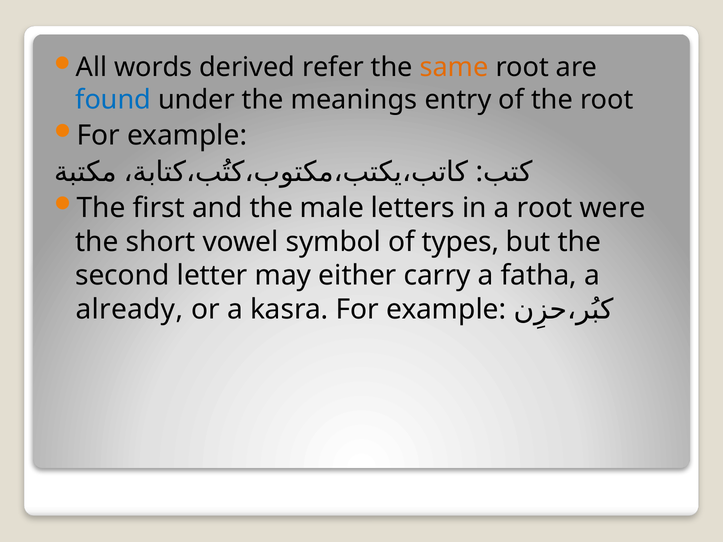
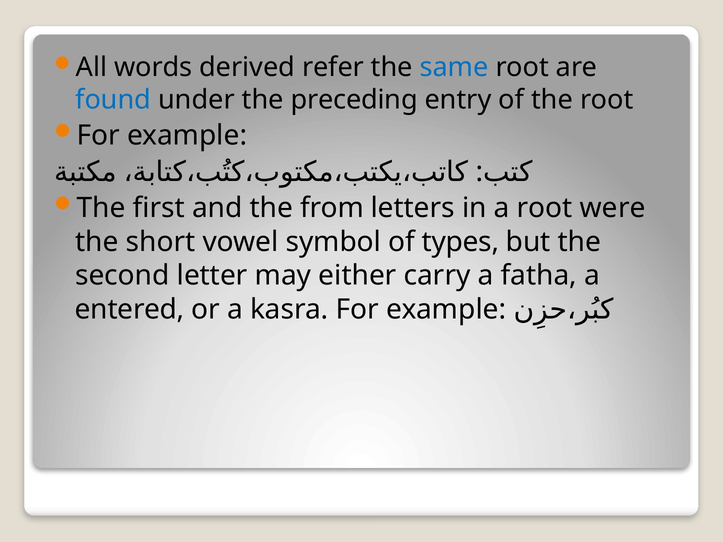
same colour: orange -> blue (454, 67)
meanings: meanings -> preceding (354, 100)
male: male -> from (332, 208)
already: already -> entered (130, 309)
